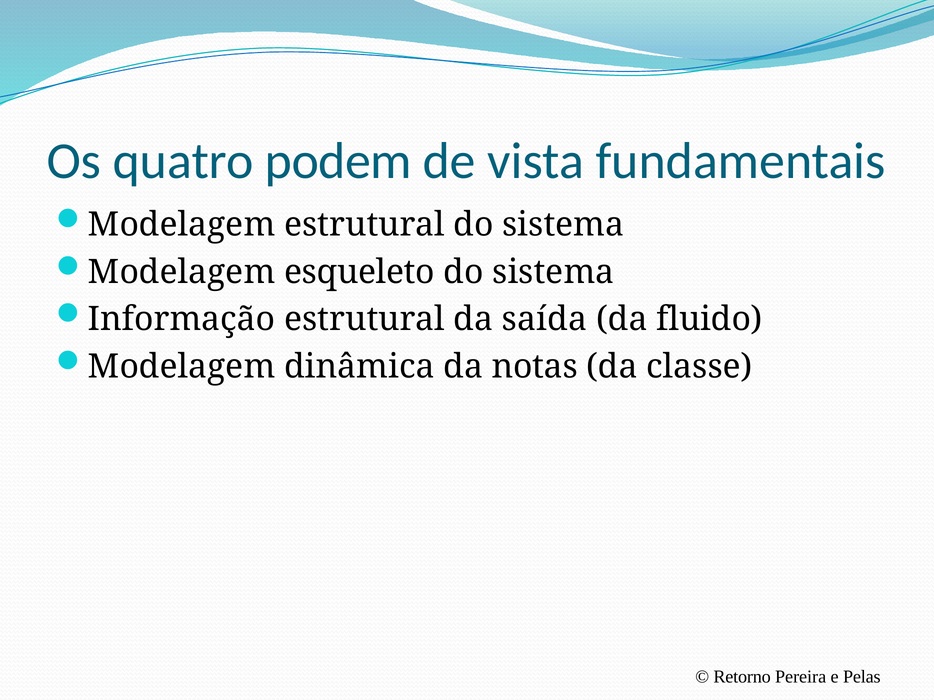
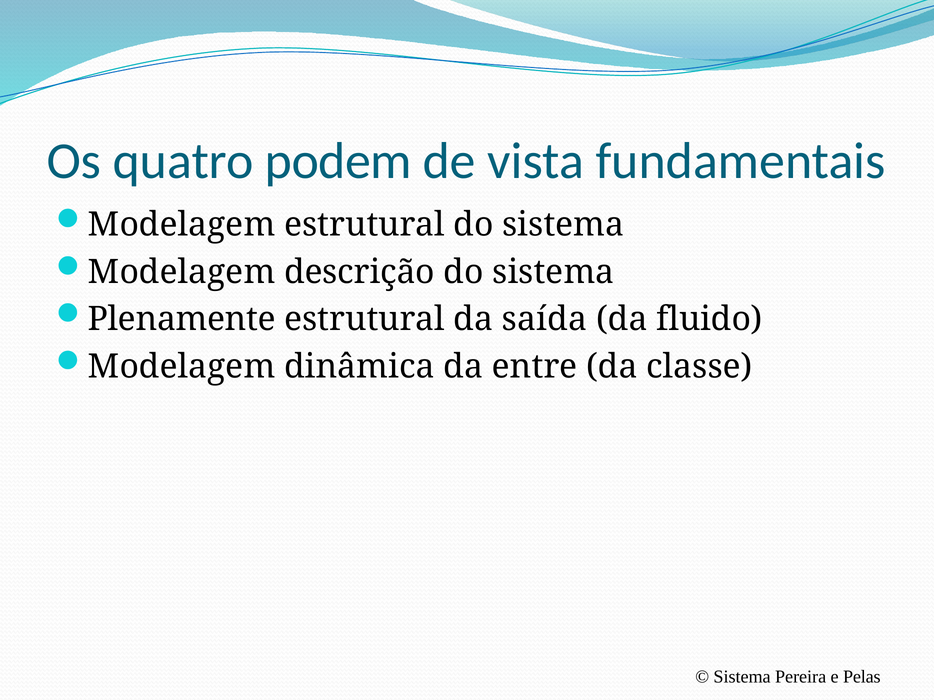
esqueleto: esqueleto -> descrição (359, 272)
Informação: Informação -> Plenamente (182, 320)
notas: notas -> entre (535, 367)
Retorno: Retorno -> Sistema (742, 677)
